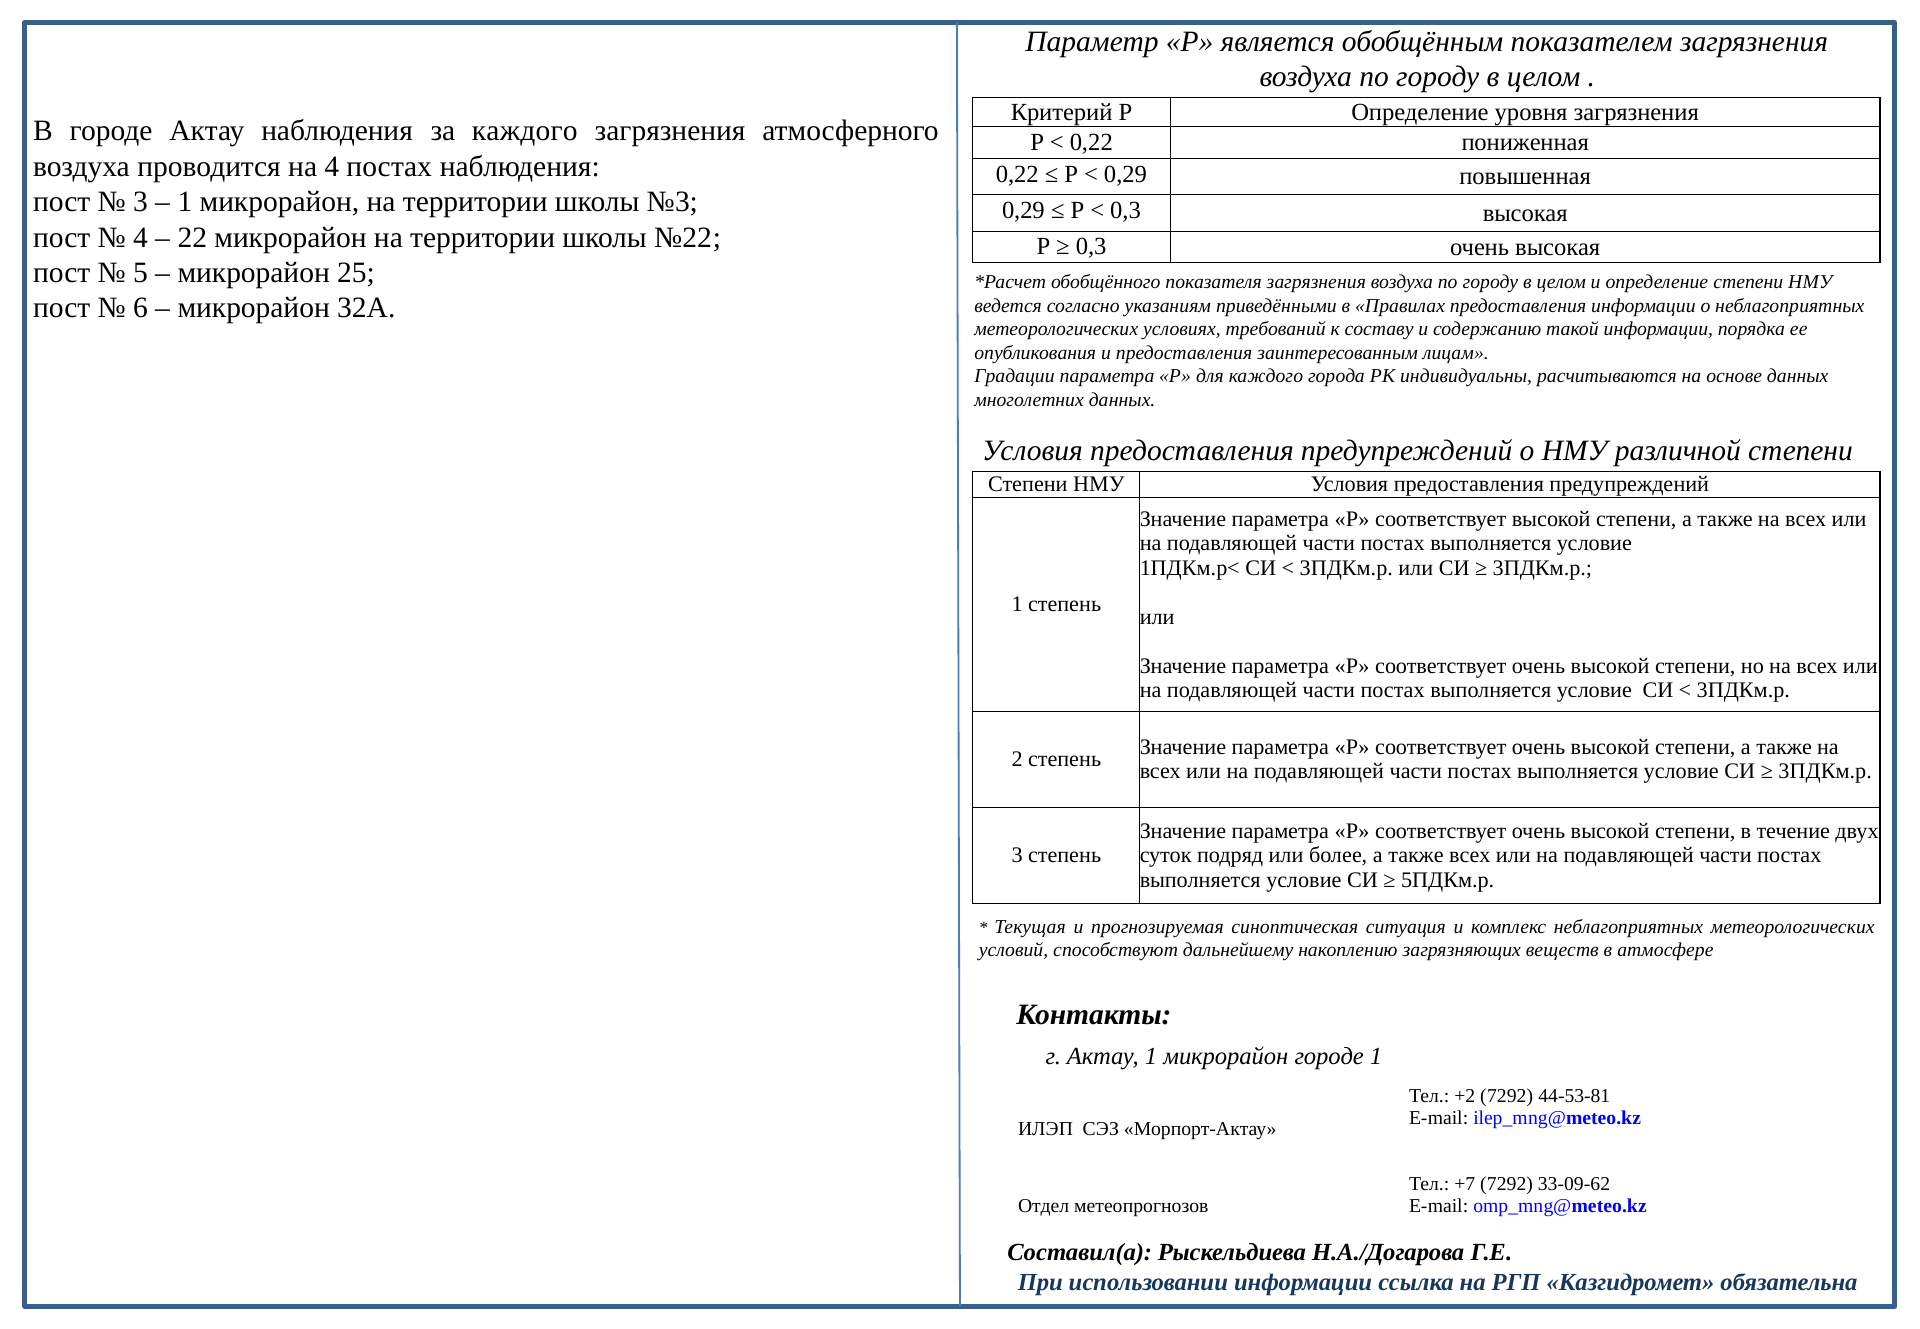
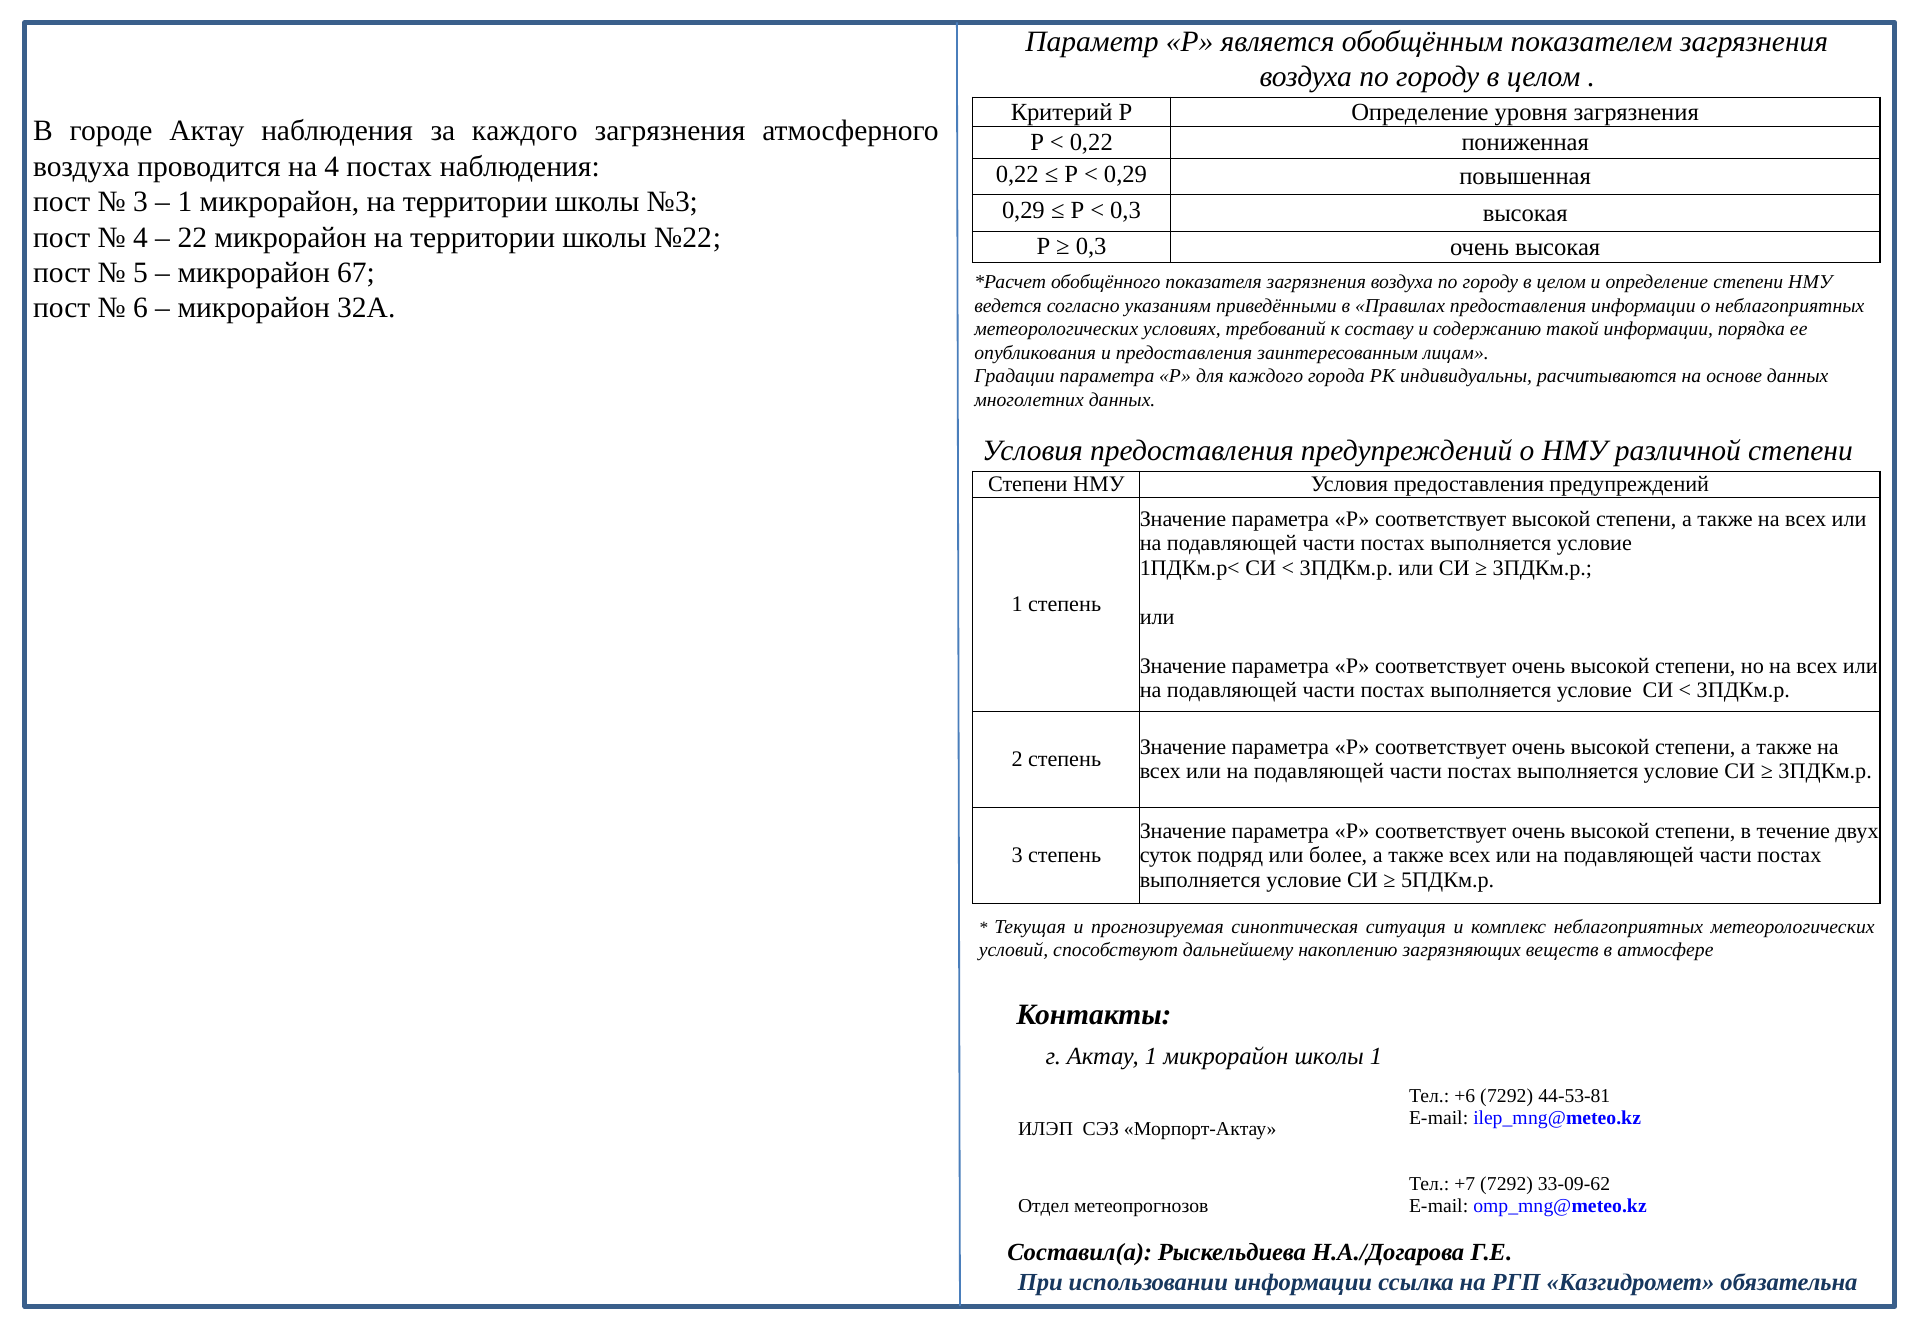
25: 25 -> 67 (356, 273)
микрорайон городе: городе -> школы (1329, 1056)
+2: +2 -> +6 (1465, 1096)
